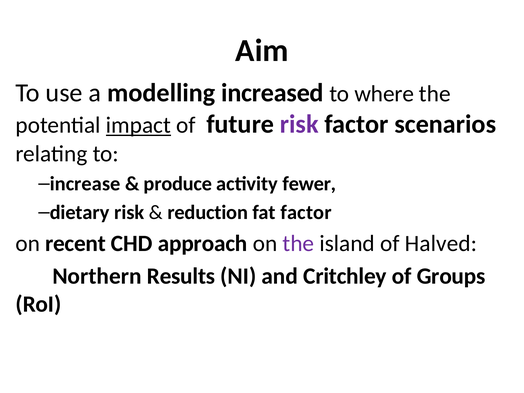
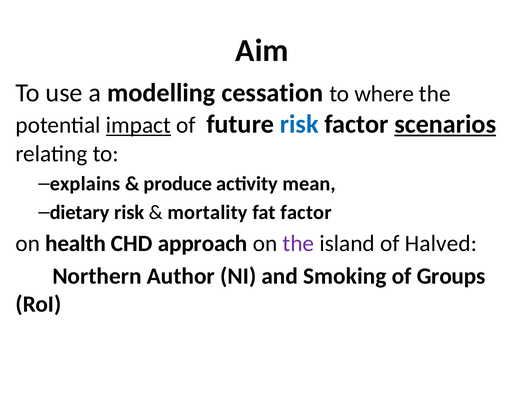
increased: increased -> cessation (272, 93)
risk colour: purple -> blue (299, 124)
scenarios underline: none -> present (445, 124)
increase: increase -> explains (85, 184)
fewer: fewer -> mean (309, 184)
reduction: reduction -> mortality (208, 212)
recent: recent -> health (76, 244)
Results: Results -> Author (181, 276)
Critchley: Critchley -> Smoking (345, 276)
